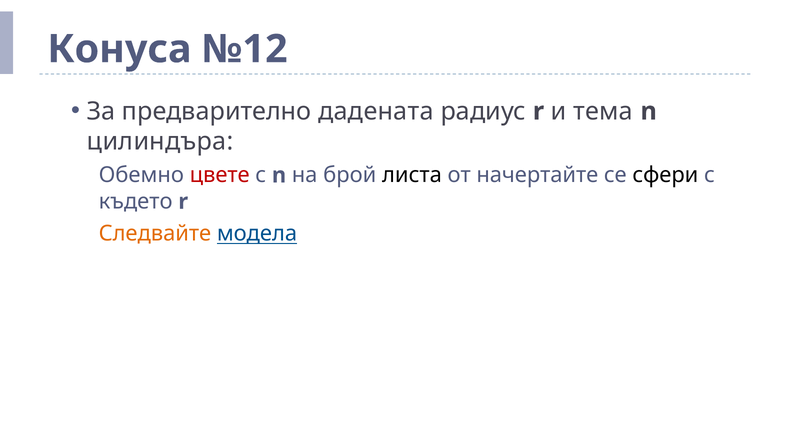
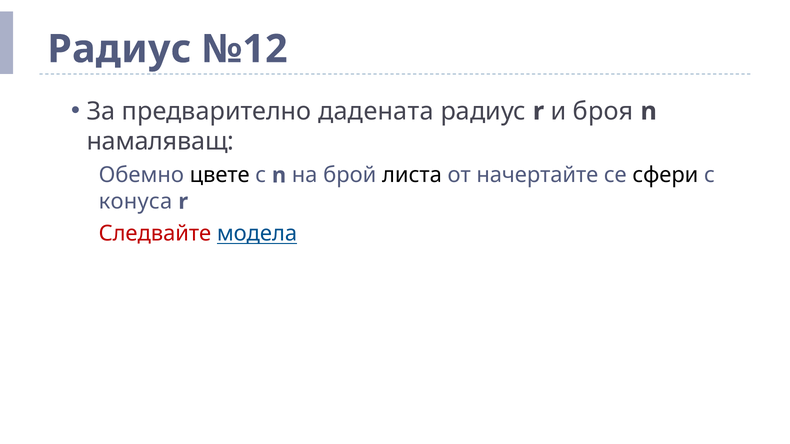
Конуса: Конуса -> Радиус (119, 49)
тема: тема -> броя (603, 111)
цилиндъра: цилиндъра -> намаляващ (160, 142)
цвете colour: red -> black (220, 175)
където: където -> конуса (135, 202)
Следвайте colour: orange -> red (155, 234)
